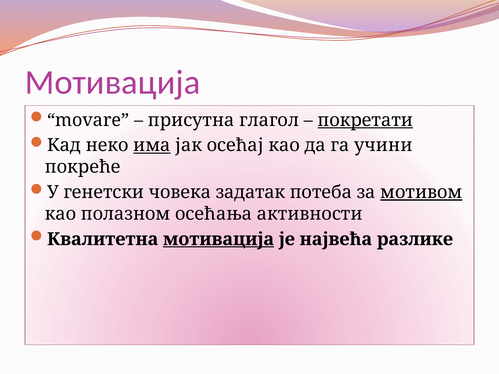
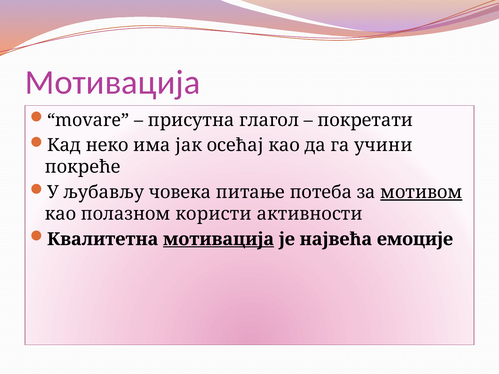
покретати underline: present -> none (365, 120)
има underline: present -> none (152, 145)
генетски: генетски -> љубављу (104, 192)
задатак: задатак -> питање (250, 192)
осећања: осећања -> користи (214, 214)
разлике: разлике -> емоције (415, 239)
